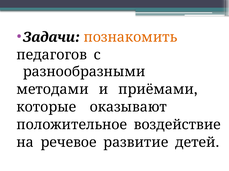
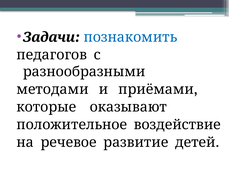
познакомить colour: orange -> blue (130, 37)
